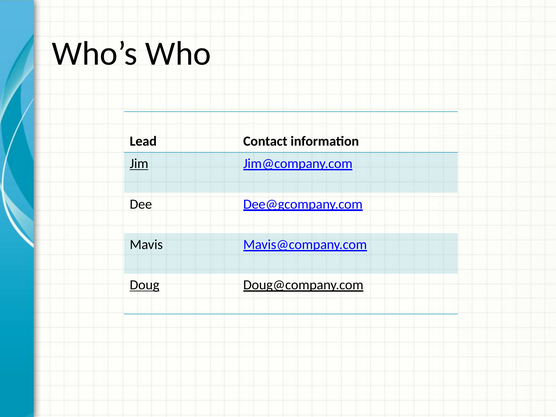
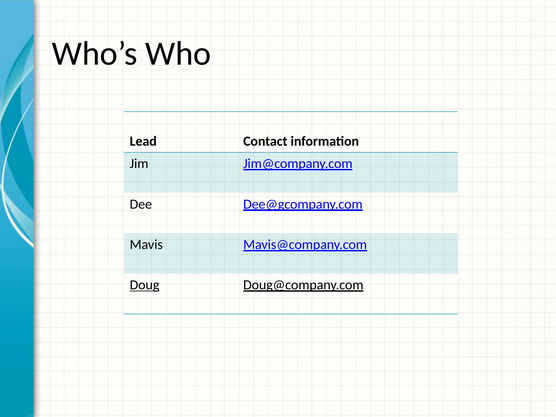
Jim underline: present -> none (139, 164)
